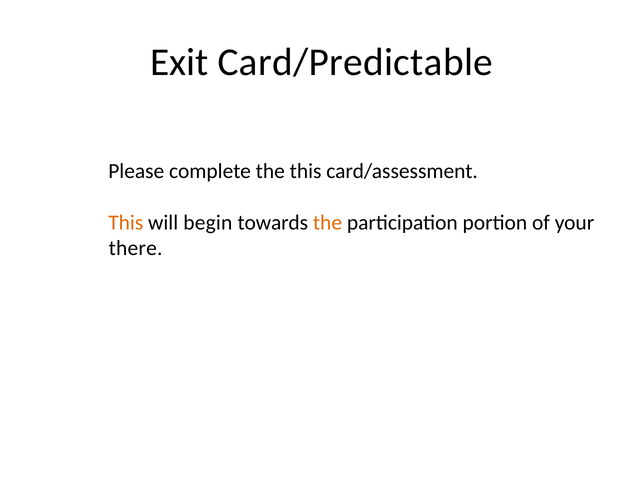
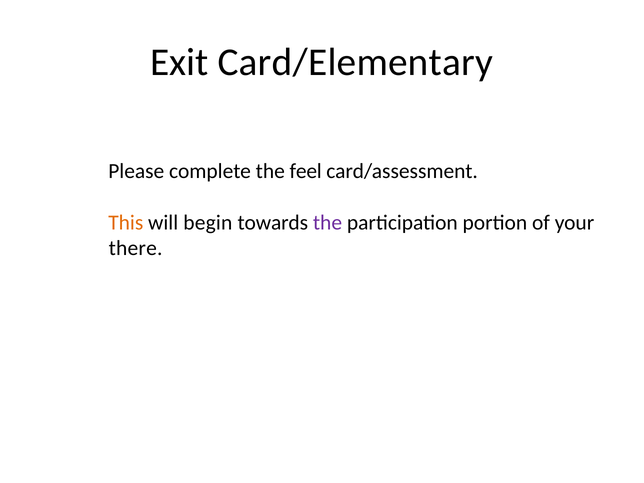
Card/Predictable: Card/Predictable -> Card/Elementary (355, 62)
the this: this -> feel (306, 171)
the colour: orange -> purple (327, 223)
